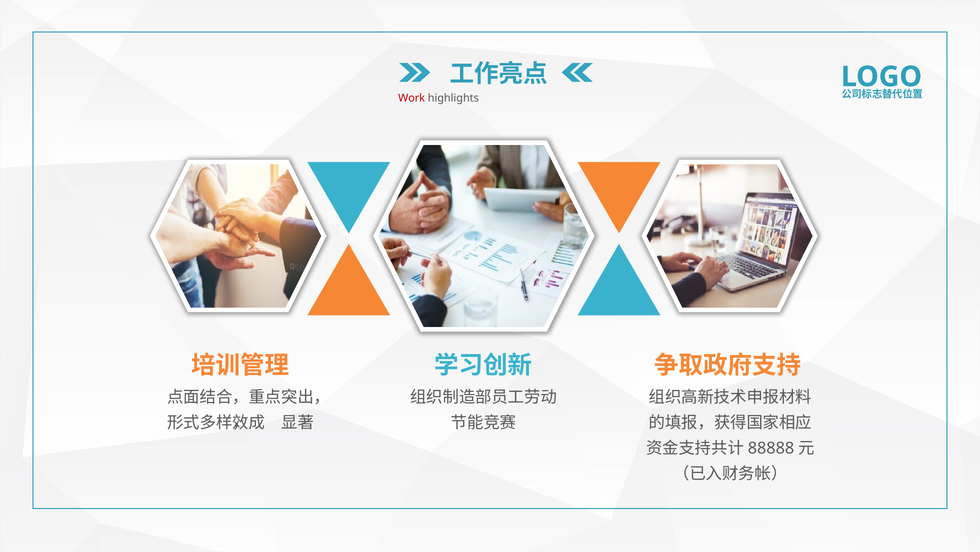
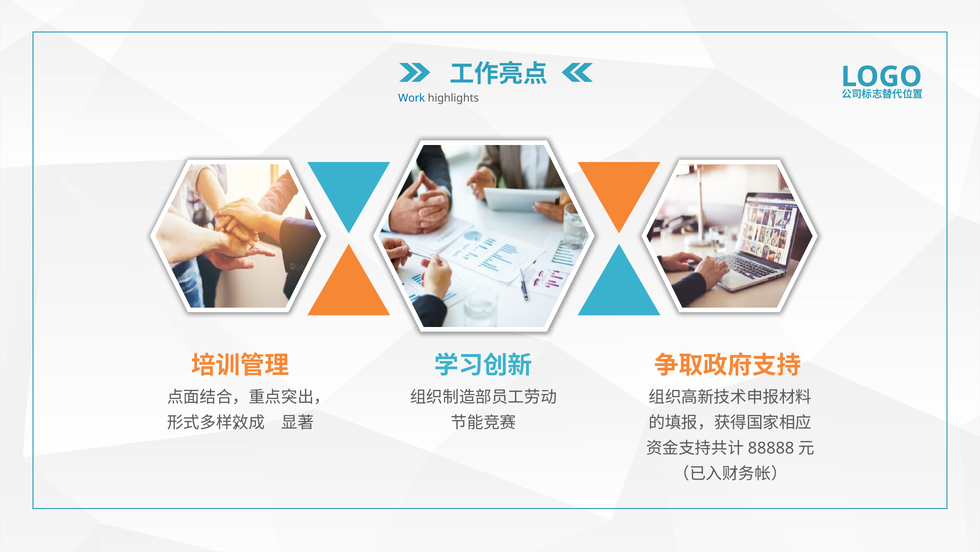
Work colour: red -> blue (412, 98)
